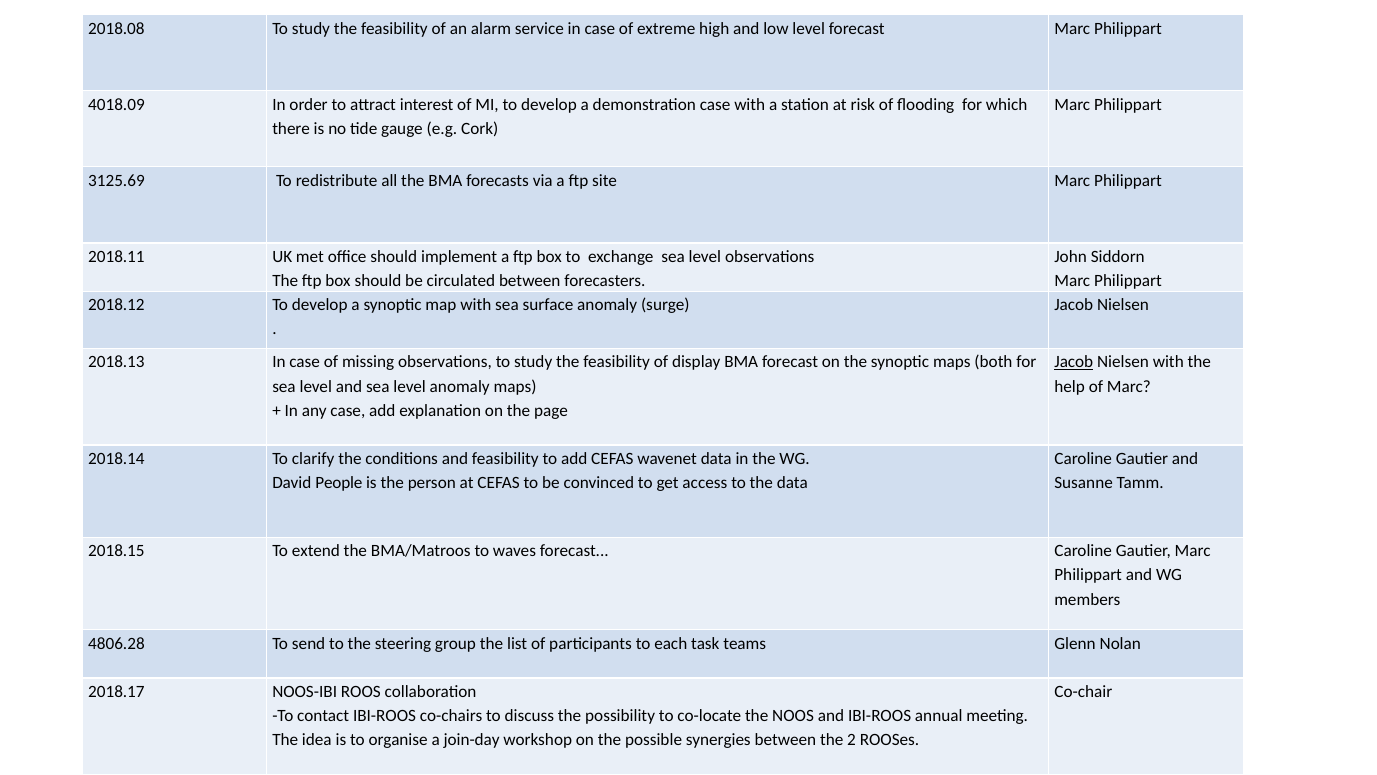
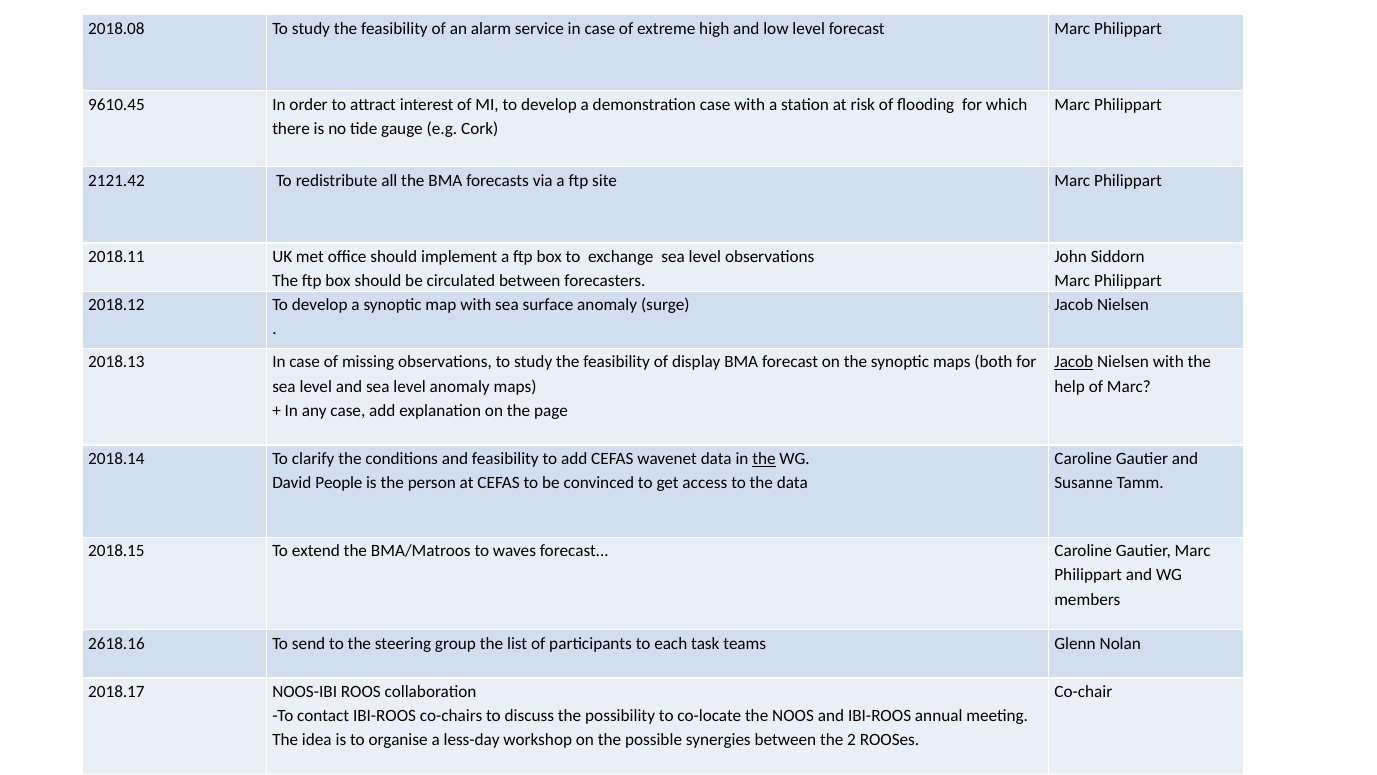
4018.09: 4018.09 -> 9610.45 (116, 104)
3125.69: 3125.69 -> 2121.42 (116, 181)
the underline: none -> present (764, 459)
4806.28: 4806.28 -> 2618.16 (116, 643)
join-day: join-day -> less-day (472, 740)
